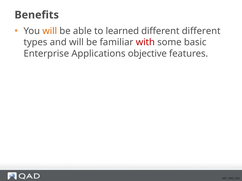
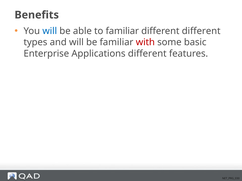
will colour: orange -> blue (50, 31)
to learned: learned -> familiar (122, 31)
Applications objective: objective -> different (147, 54)
